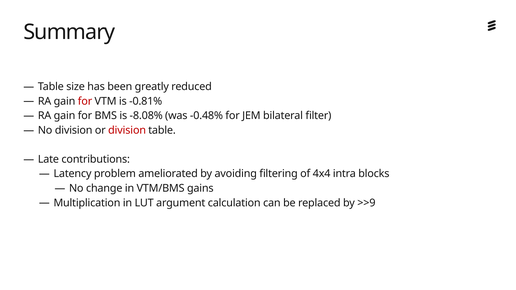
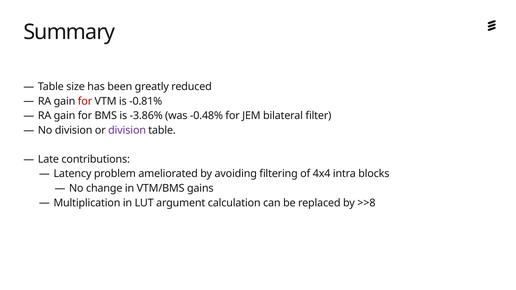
-8.08%: -8.08% -> -3.86% (146, 116)
division colour: red -> purple (127, 130)
>>9: >>9 -> >>8 (366, 203)
